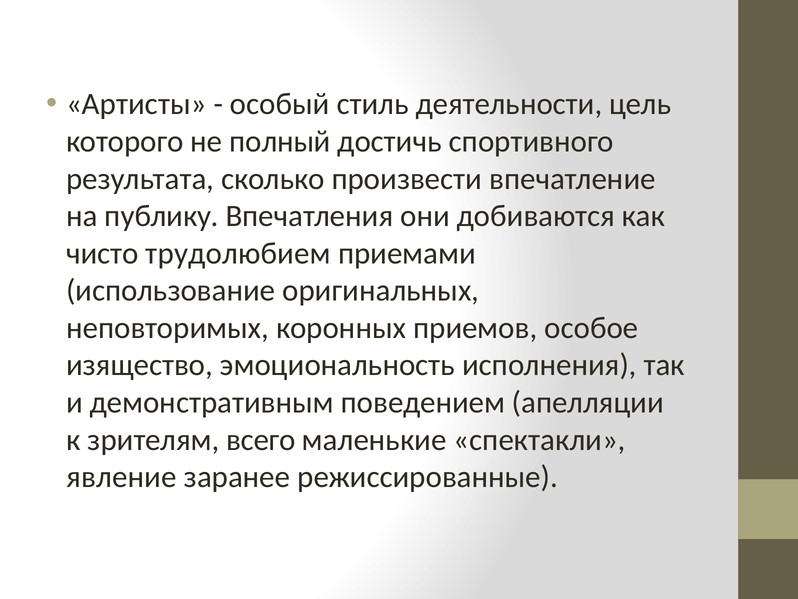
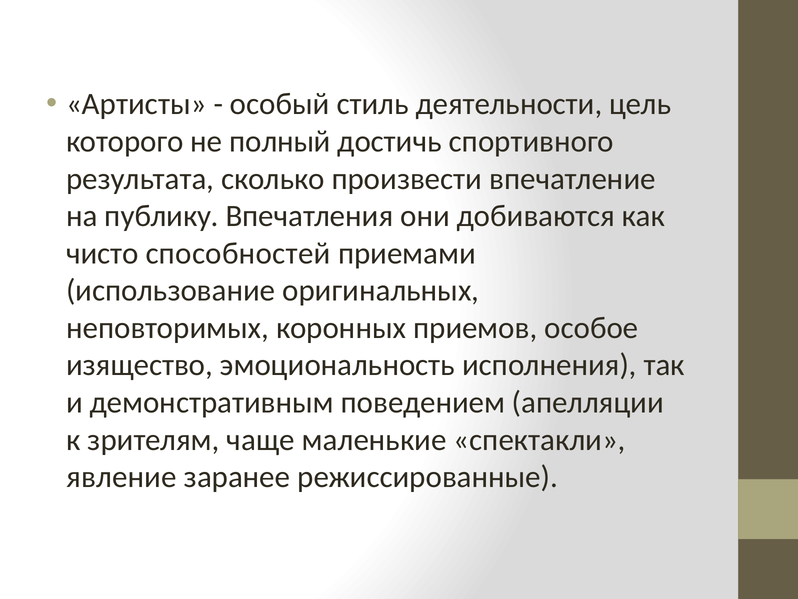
трудолюбием: трудолюбием -> способностей (238, 253)
всего: всего -> чаще (261, 439)
